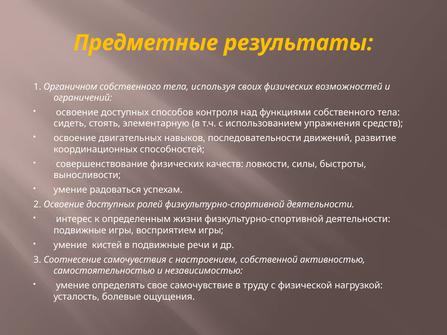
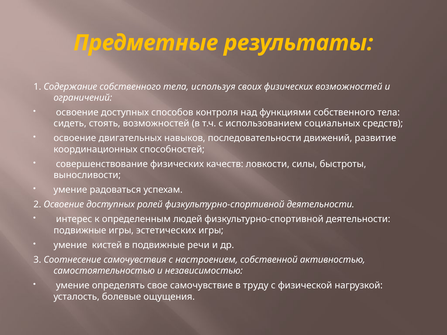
Органичном: Органичном -> Содержание (70, 87)
стоять элементарную: элементарную -> возможностей (156, 124)
упражнения: упражнения -> социальных (332, 124)
жизни: жизни -> людей (188, 219)
восприятием: восприятием -> эстетических (166, 230)
